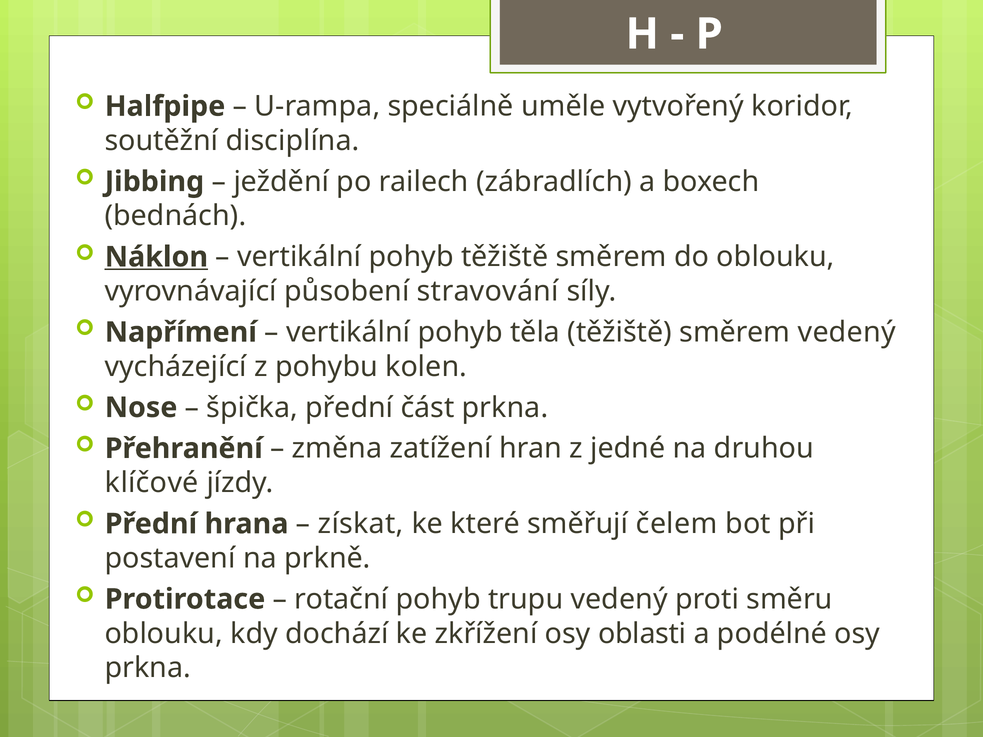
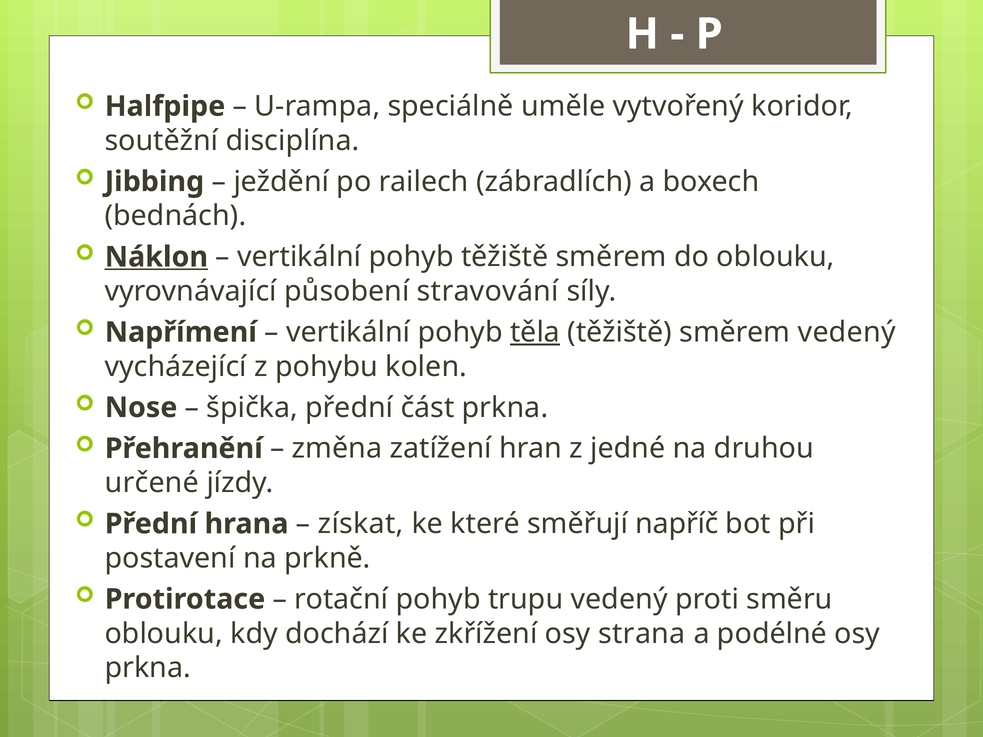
těla underline: none -> present (535, 332)
klíčové: klíčové -> určené (152, 483)
čelem: čelem -> napříč (677, 524)
oblasti: oblasti -> strana (642, 634)
